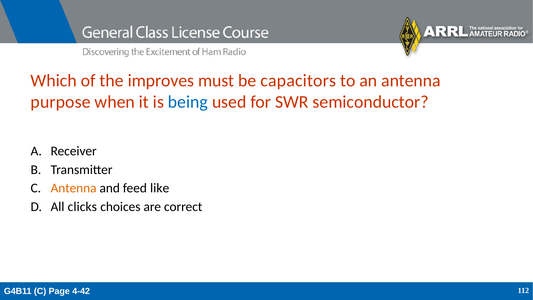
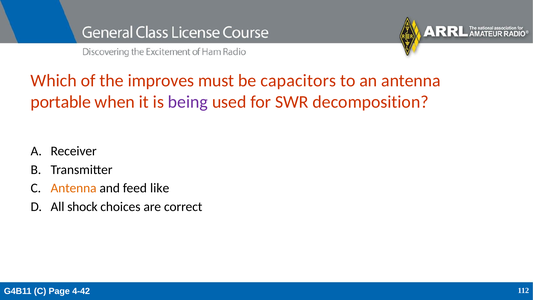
purpose: purpose -> portable (61, 102)
being colour: blue -> purple (188, 102)
semiconductor: semiconductor -> decomposition (371, 102)
clicks: clicks -> shock (82, 207)
